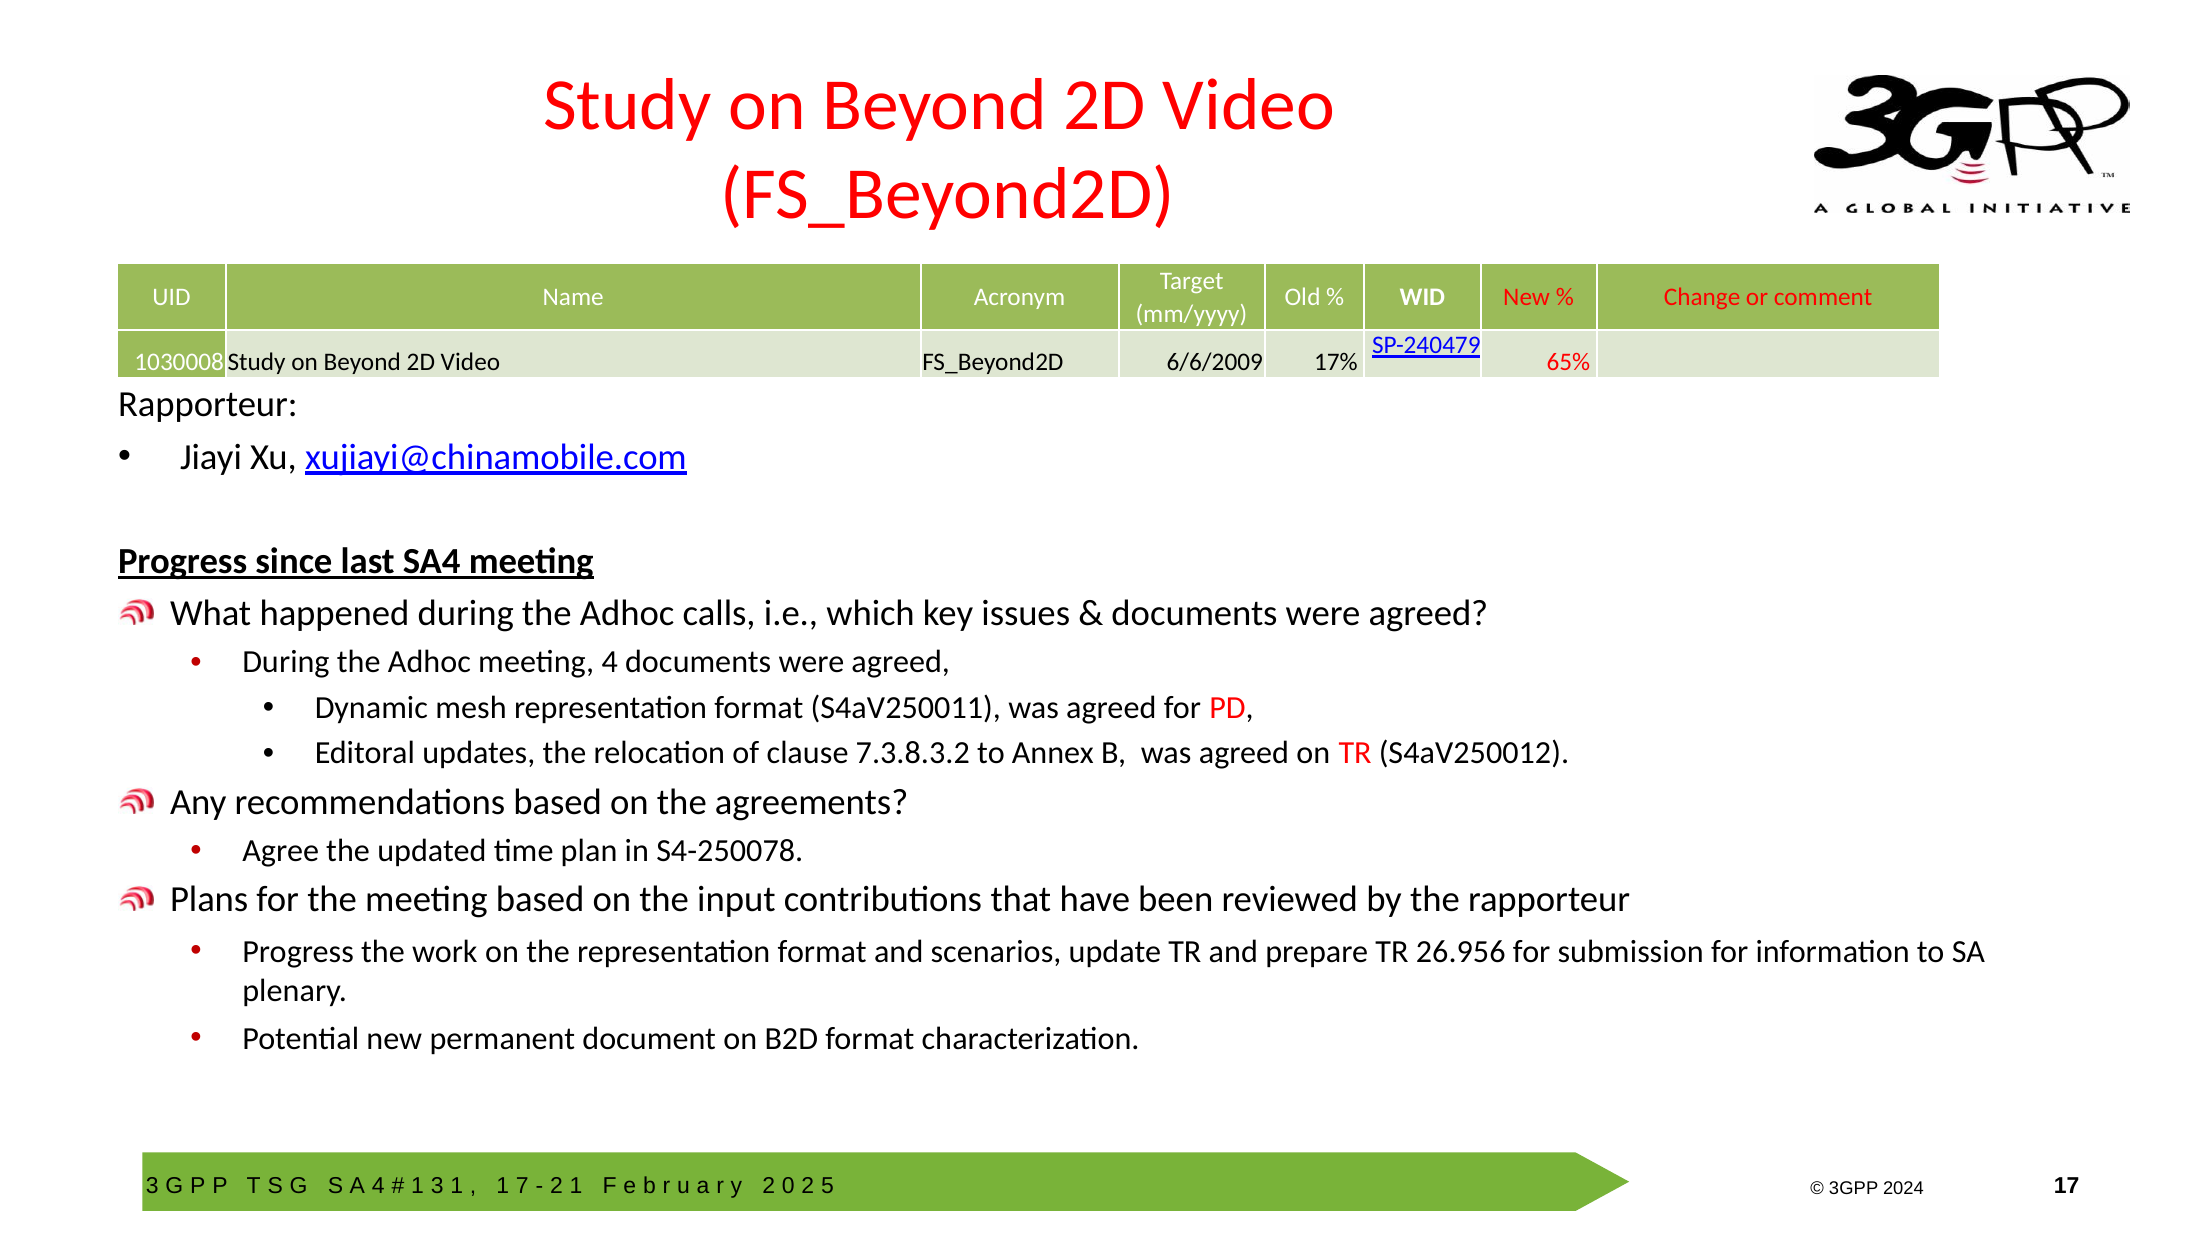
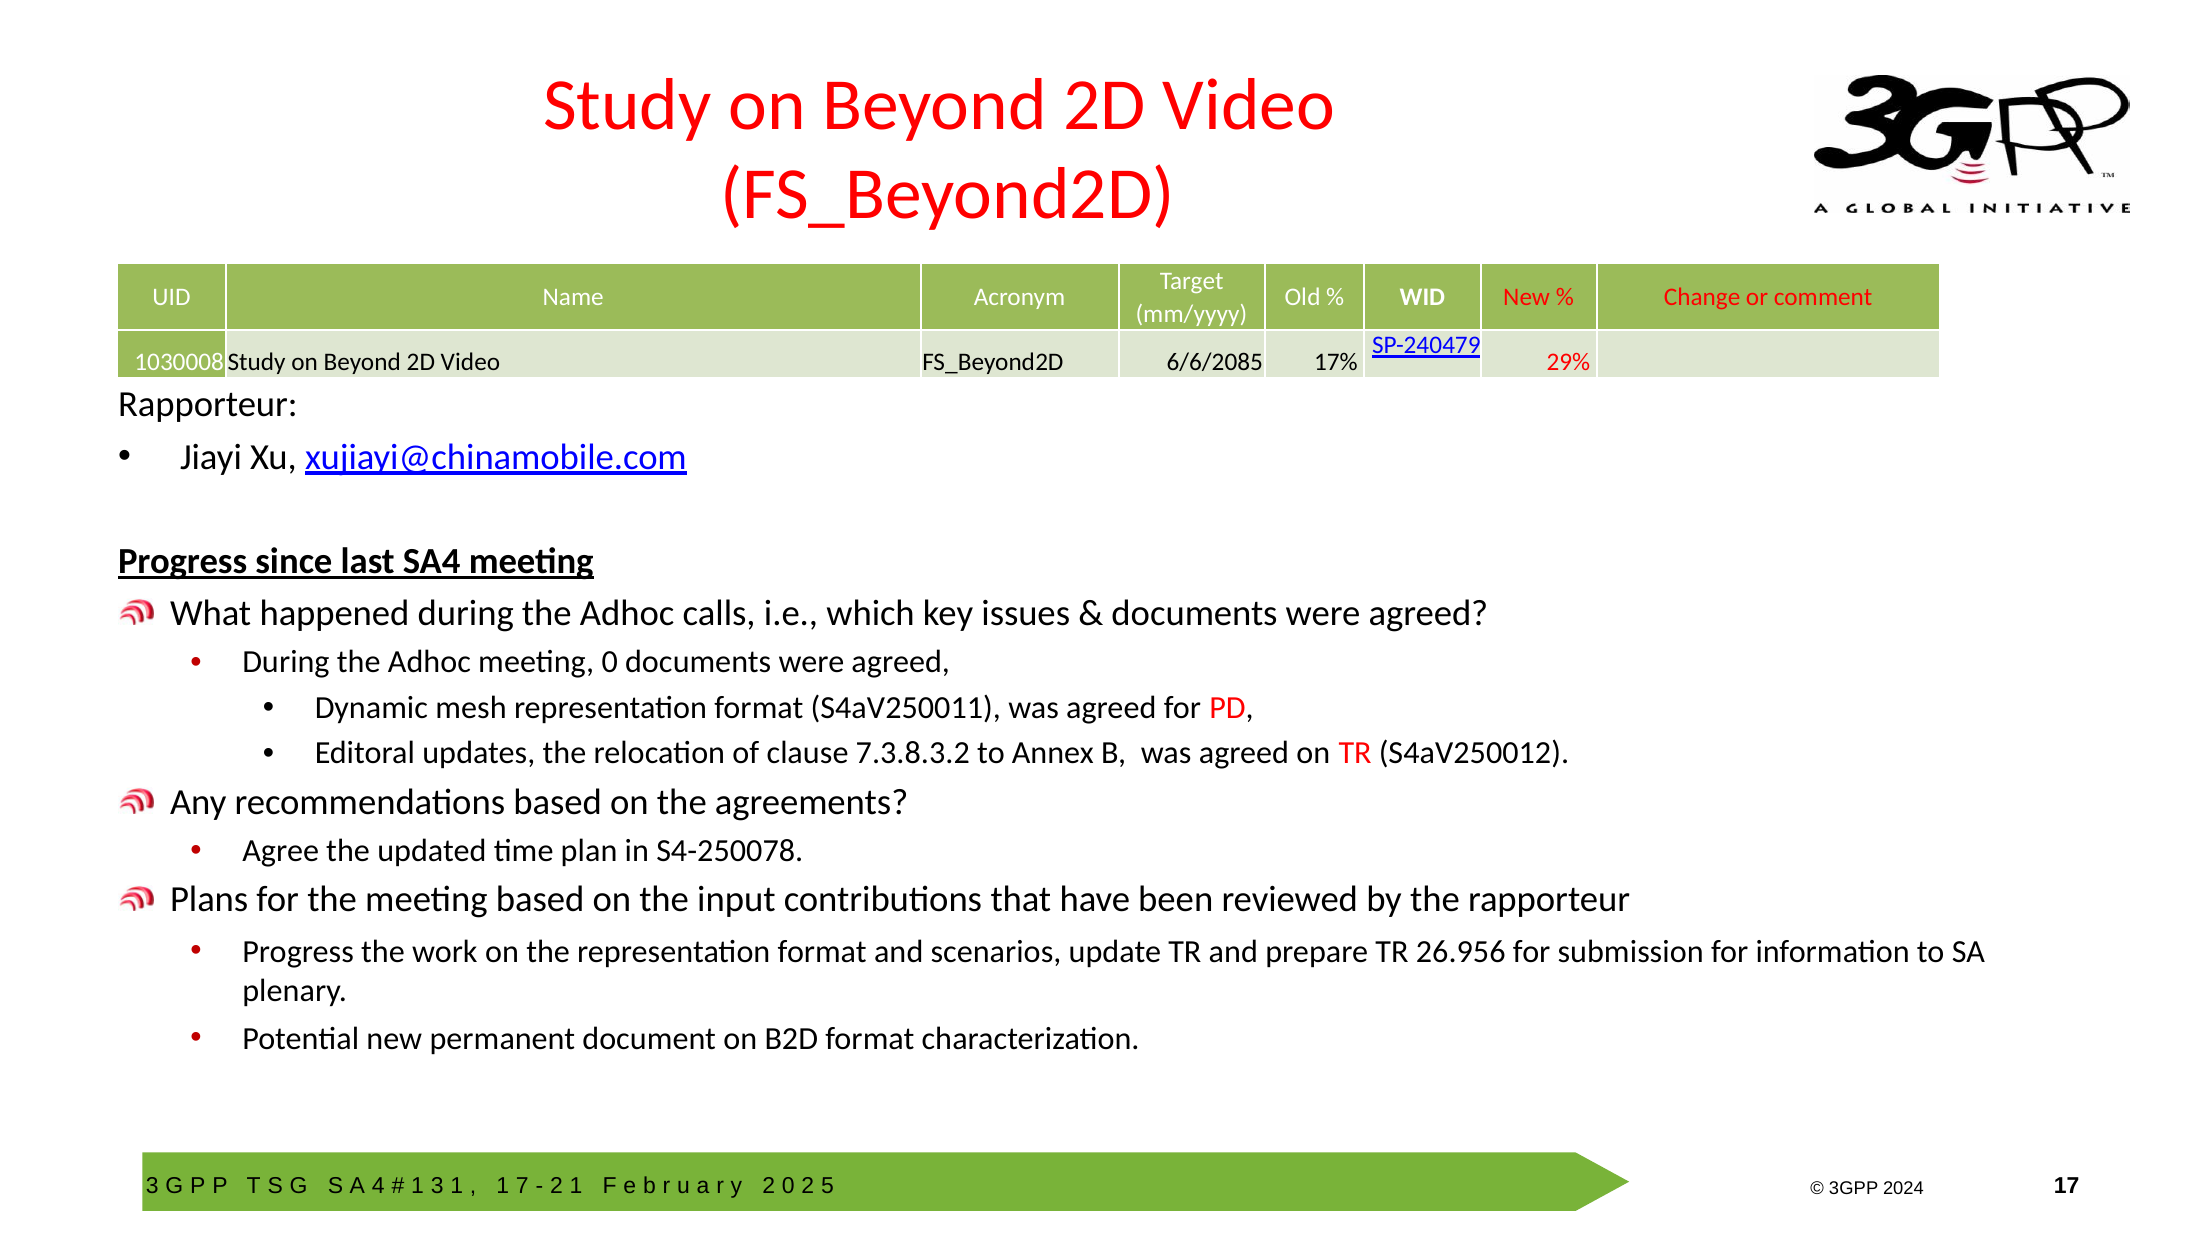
6/6/2009: 6/6/2009 -> 6/6/2085 (1215, 362)
65%: 65% -> 29% (1568, 362)
meeting 4: 4 -> 0 (610, 662)
